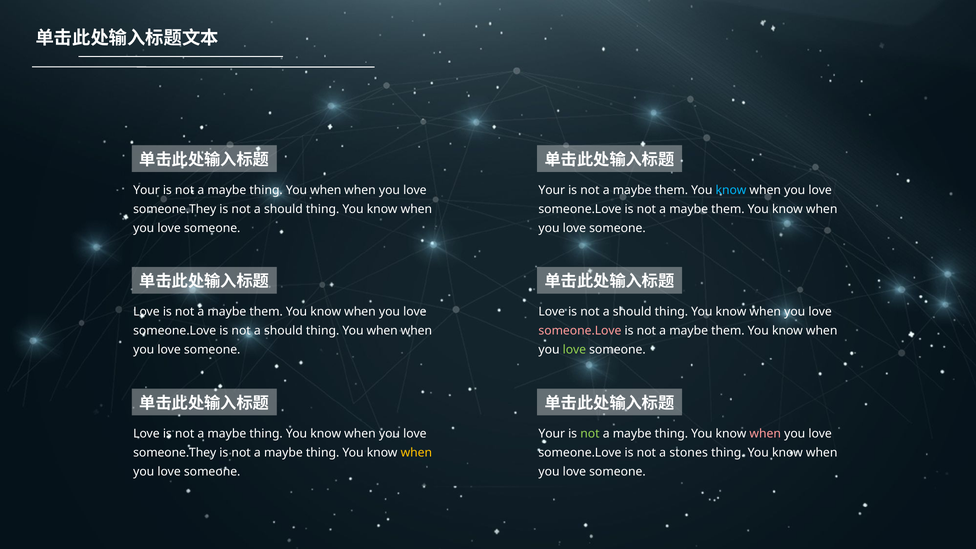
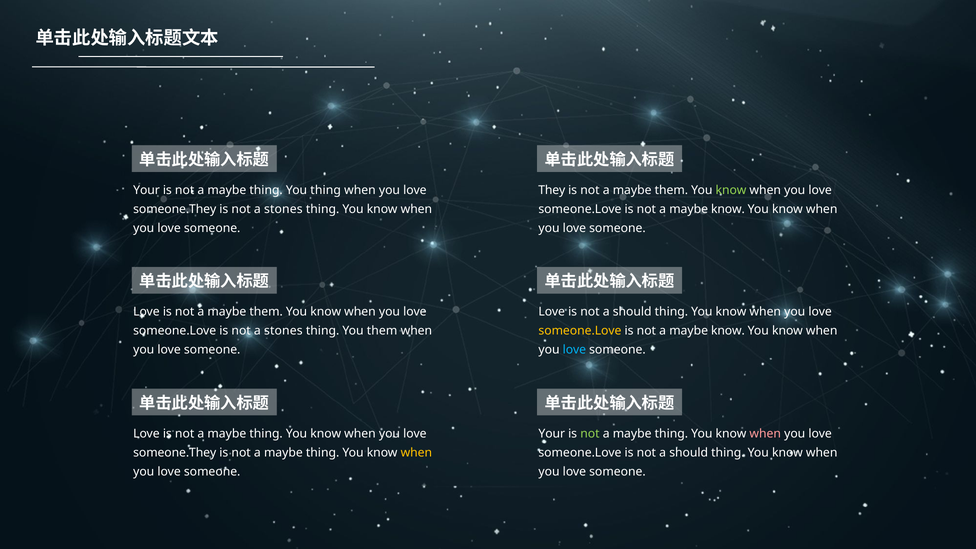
maybe thing You when: when -> thing (326, 190)
Your: Your -> They (552, 190)
know colour: light blue -> light green (731, 190)
should: should -> stones (283, 209)
them: them -> know (728, 209)
should: should -> stones (283, 331)
when: when -> them (382, 331)
someone.Love colour: pink -> yellow (580, 331)
them: them -> know (728, 331)
love colour: light green -> light blue (574, 350)
stones: stones -> should (689, 453)
